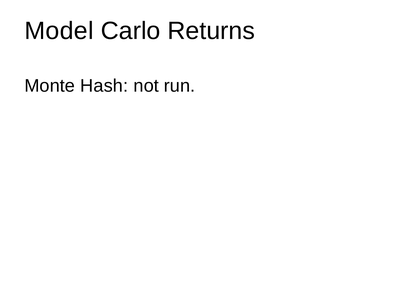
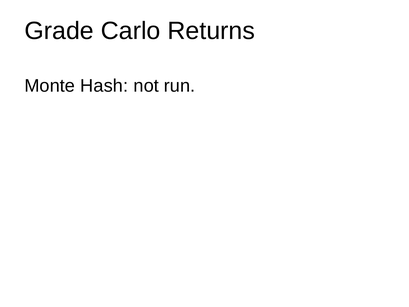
Model: Model -> Grade (59, 31)
